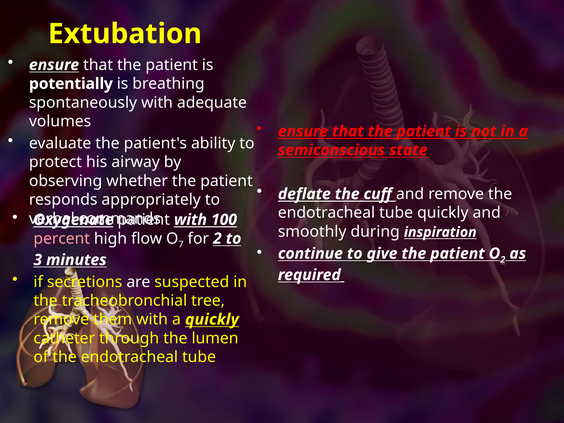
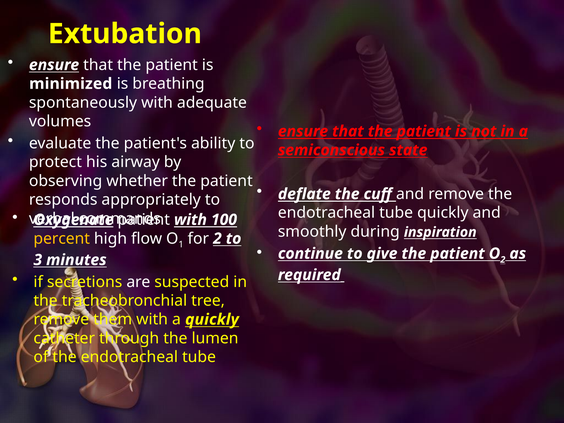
potentially: potentially -> minimized (71, 84)
percent colour: pink -> yellow (62, 239)
7: 7 -> 1 (181, 245)
